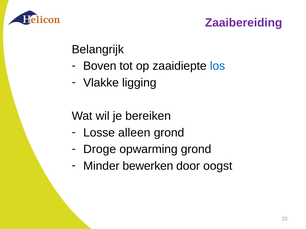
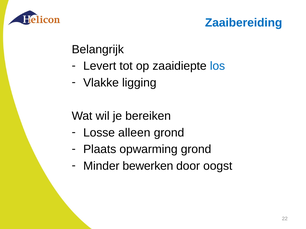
Zaaibereiding colour: purple -> blue (244, 23)
Boven: Boven -> Levert (100, 66)
Droge: Droge -> Plaats (100, 150)
